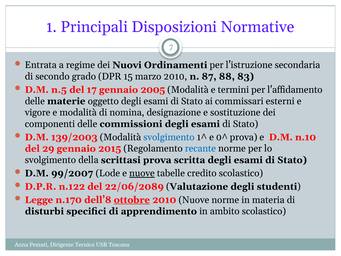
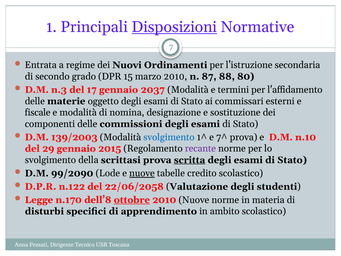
Disposizioni underline: none -> present (174, 27)
83: 83 -> 80 (246, 76)
n.5: n.5 -> n.3 (59, 90)
2005: 2005 -> 2037 (153, 90)
vigore: vigore -> fiscale (38, 112)
0^: 0^ -> 7^ (222, 137)
recante colour: blue -> purple (200, 148)
scritta underline: none -> present (189, 160)
99/2007: 99/2007 -> 99/2090 (72, 173)
22/06/2089: 22/06/2089 -> 22/06/2058 (134, 186)
